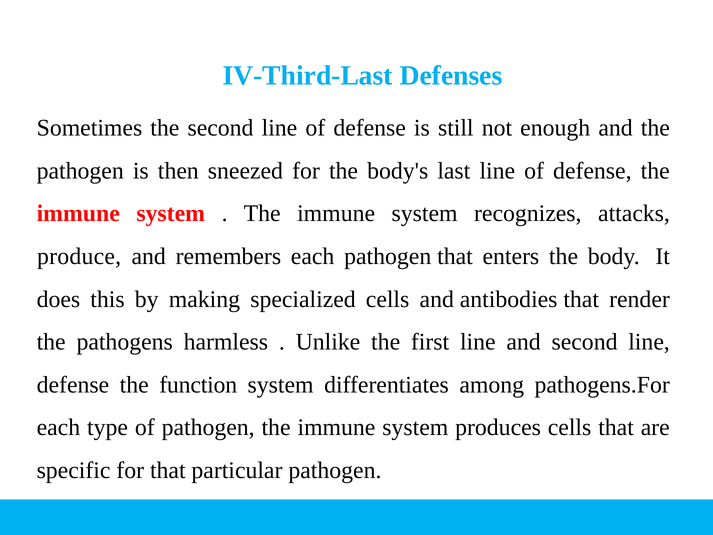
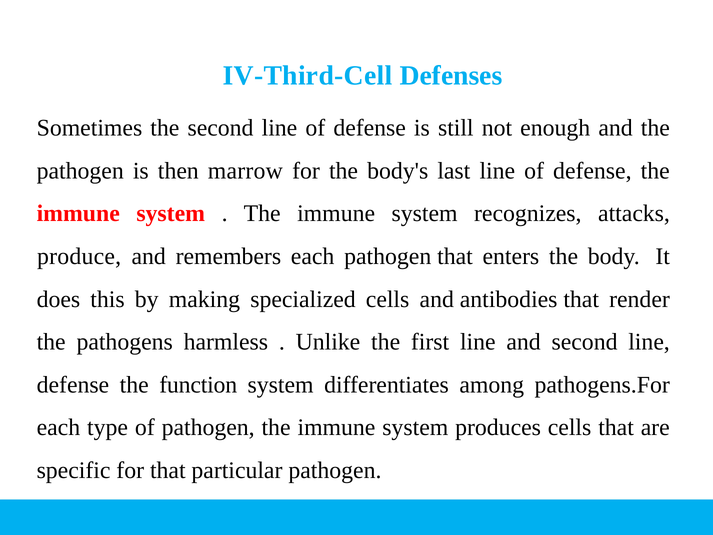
IV-Third-Last: IV-Third-Last -> IV-Third-Cell (307, 76)
sneezed: sneezed -> marrow (245, 171)
